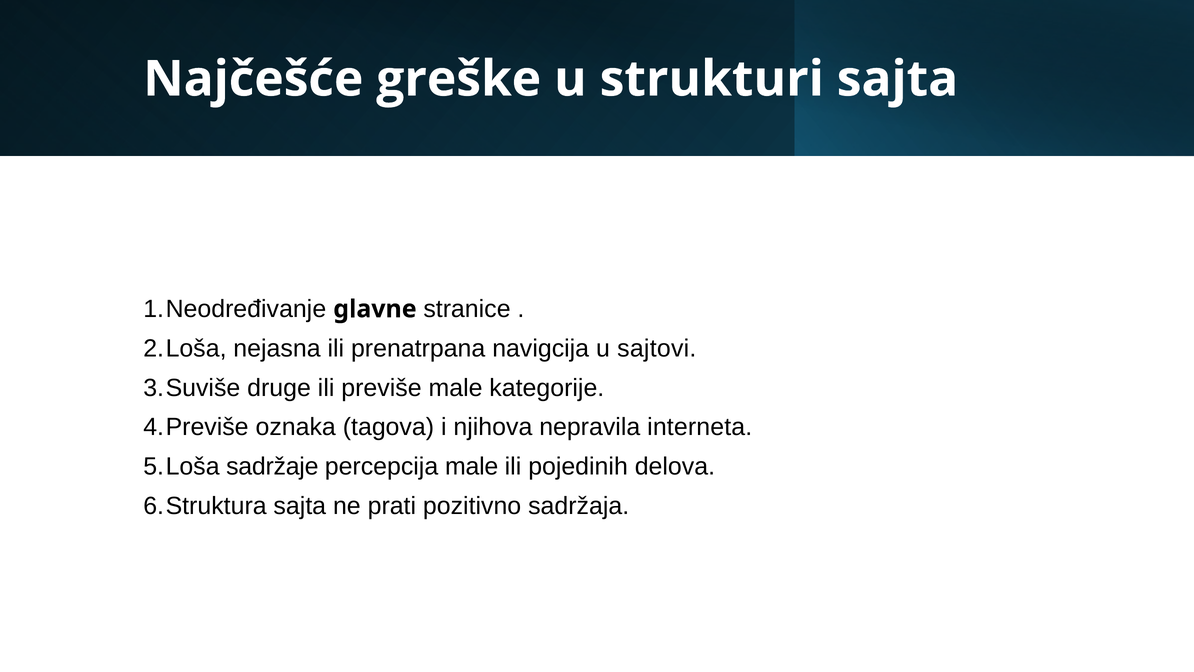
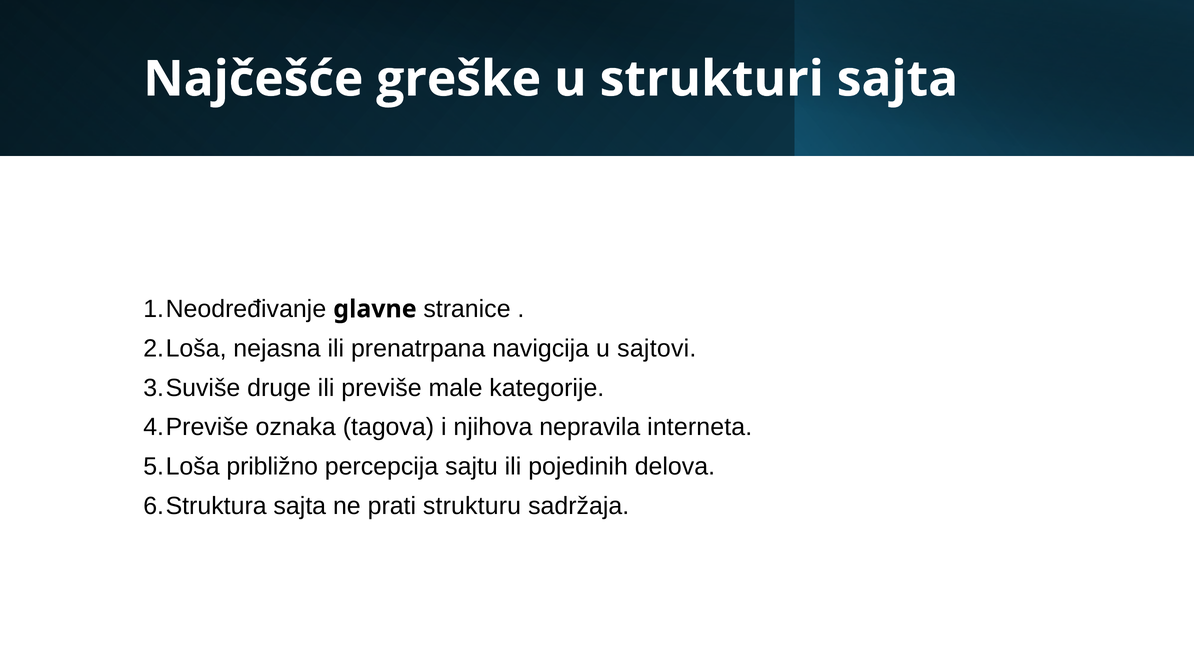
sadržaje: sadržaje -> približno (272, 466)
percepcija male: male -> sajtu (472, 466)
pozitivno: pozitivno -> strukturu (472, 506)
